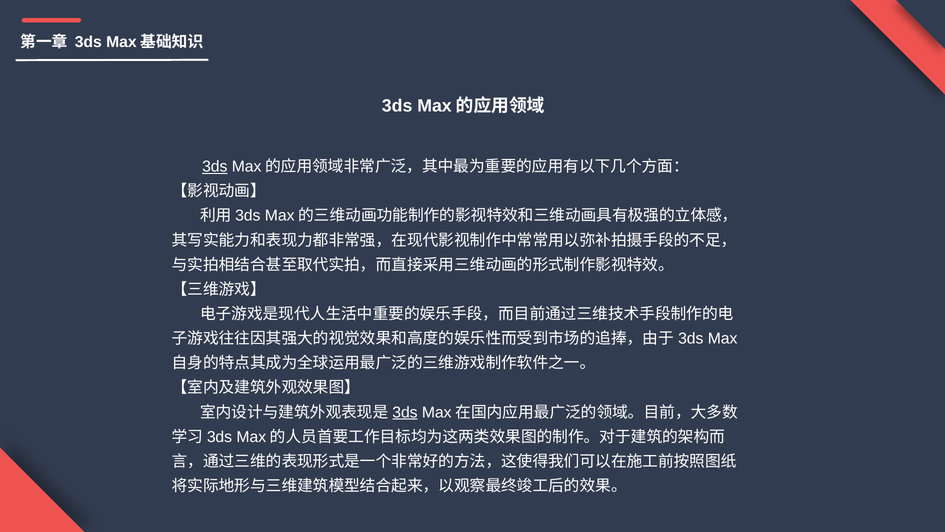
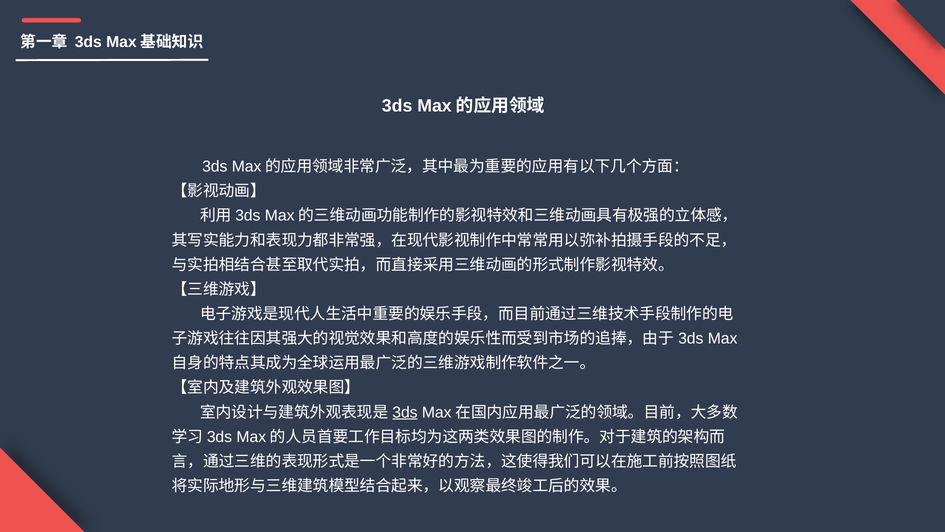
3ds underline: present -> none (215, 166)
